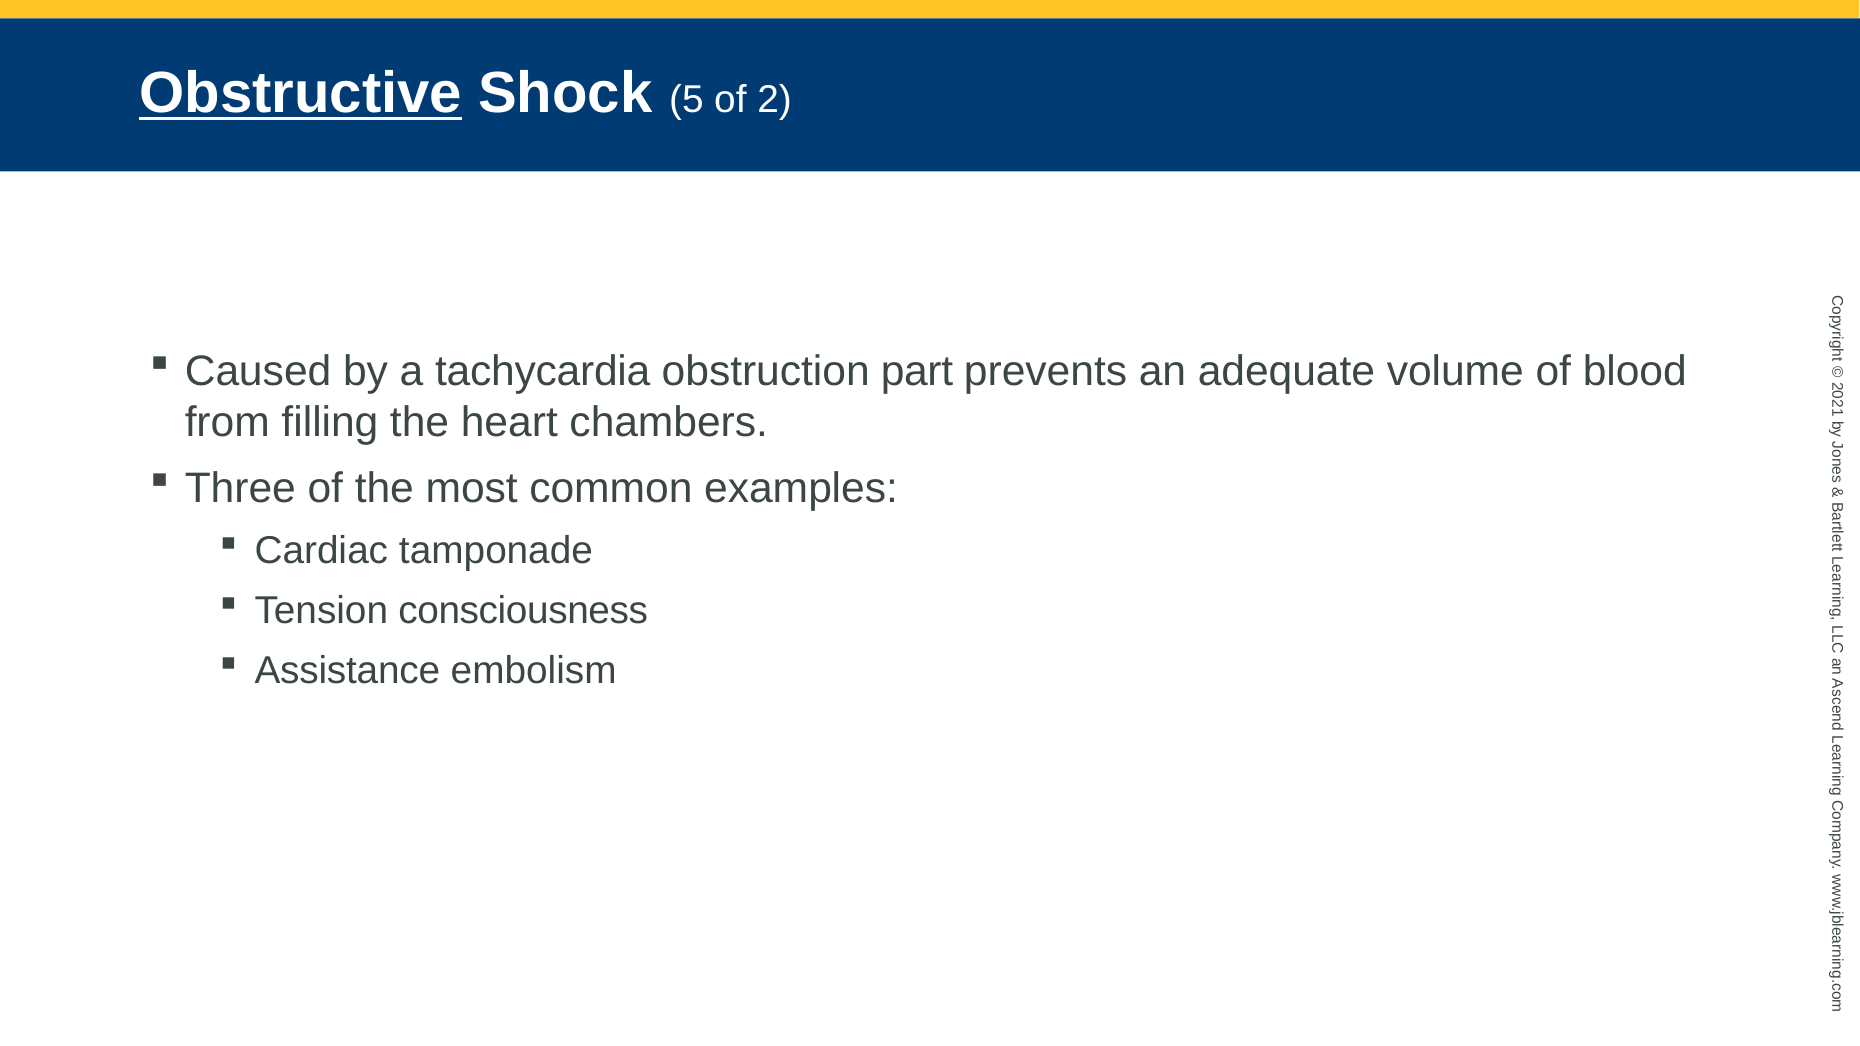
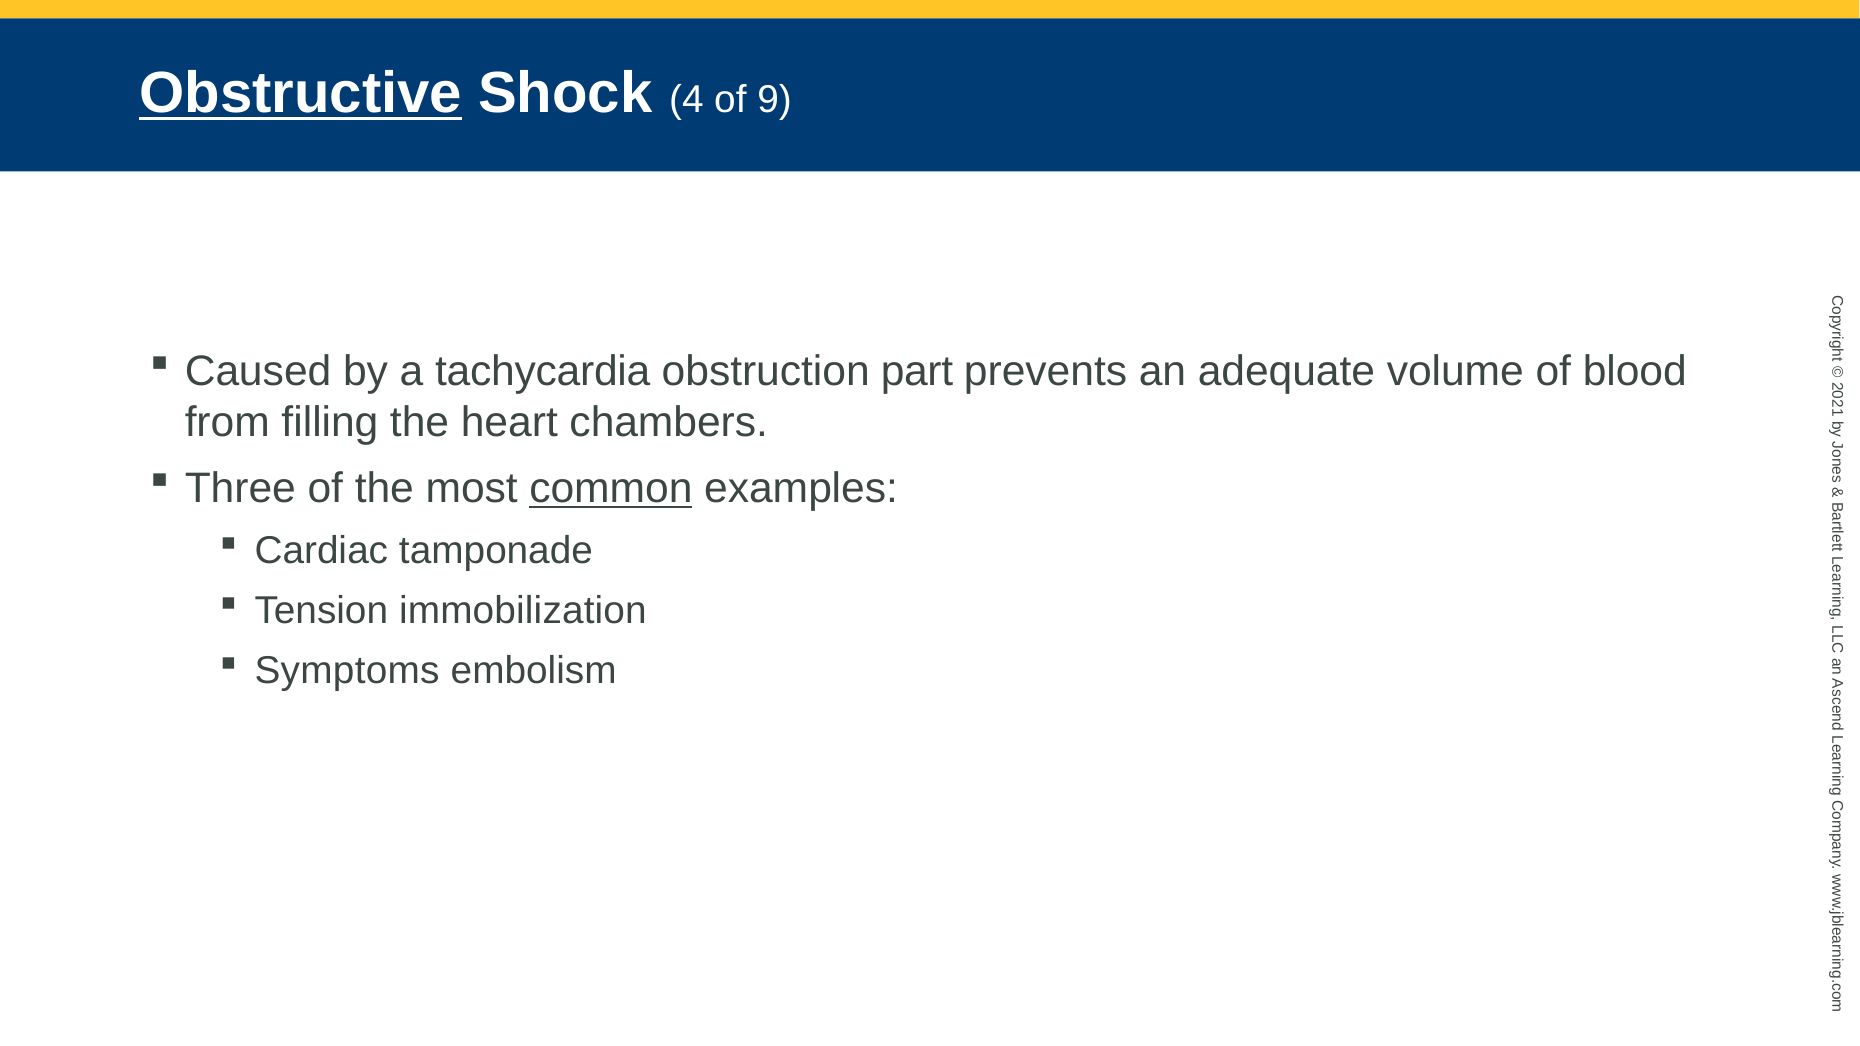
5: 5 -> 4 (686, 100)
of 2: 2 -> 9 (775, 100)
common underline: none -> present (611, 489)
consciousness: consciousness -> immobilization (523, 611)
Assistance: Assistance -> Symptoms (347, 671)
